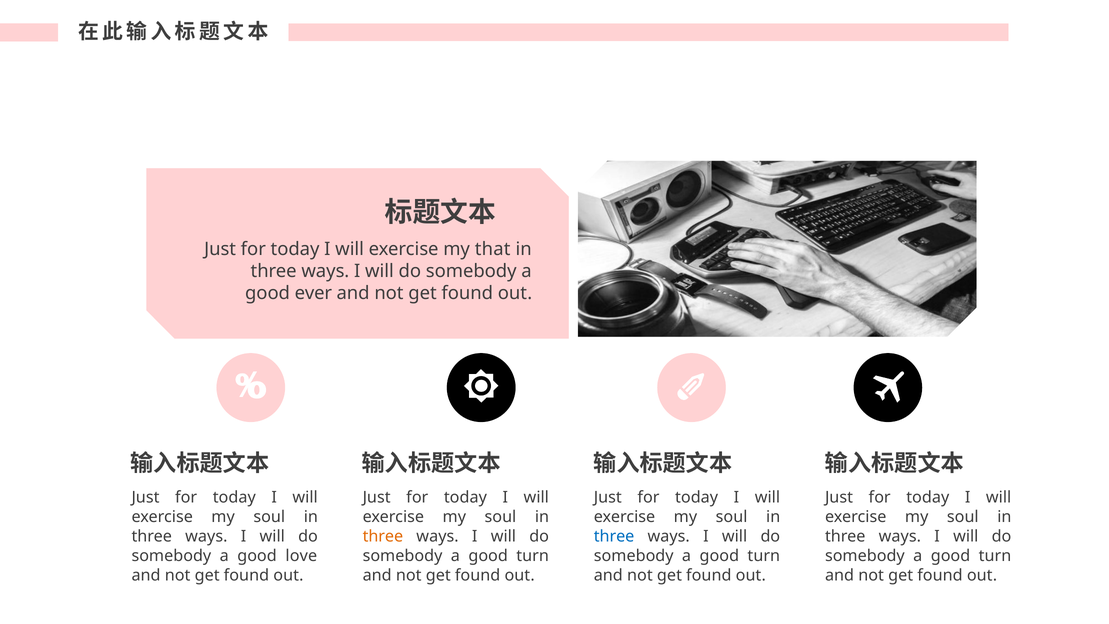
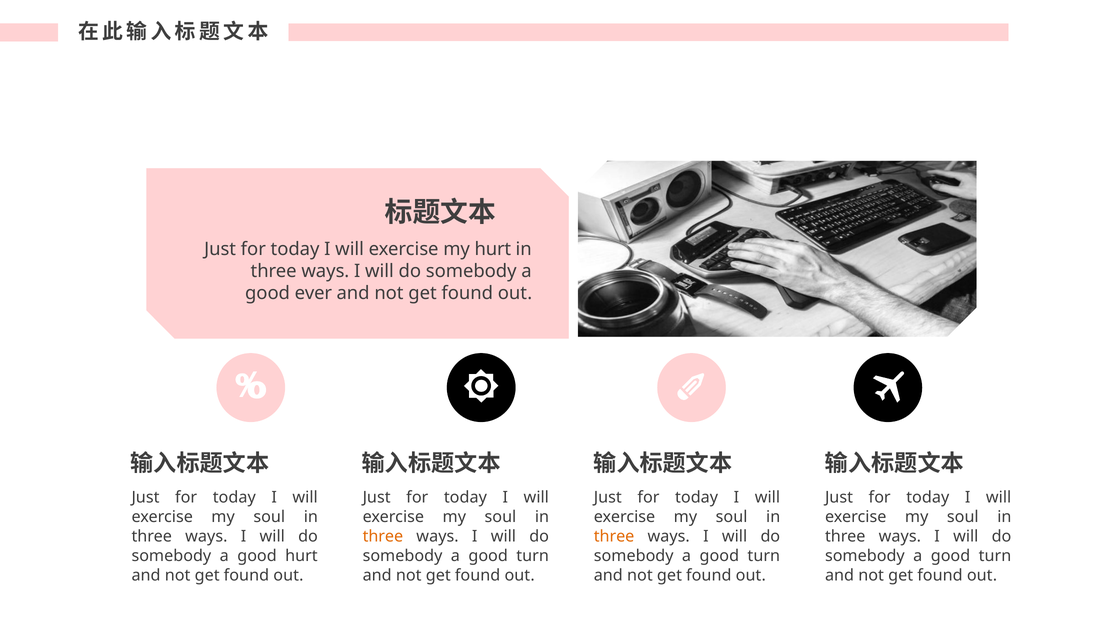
my that: that -> hurt (493, 249)
three colour: blue -> orange (614, 536)
good love: love -> hurt (301, 556)
